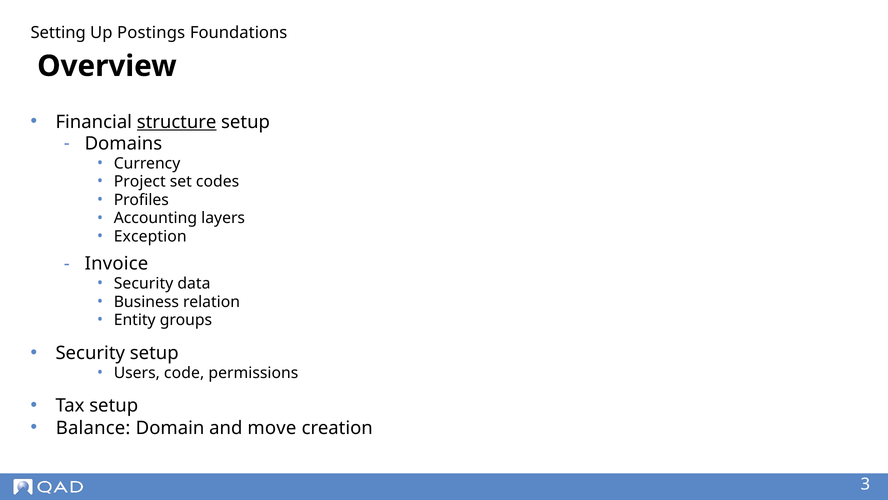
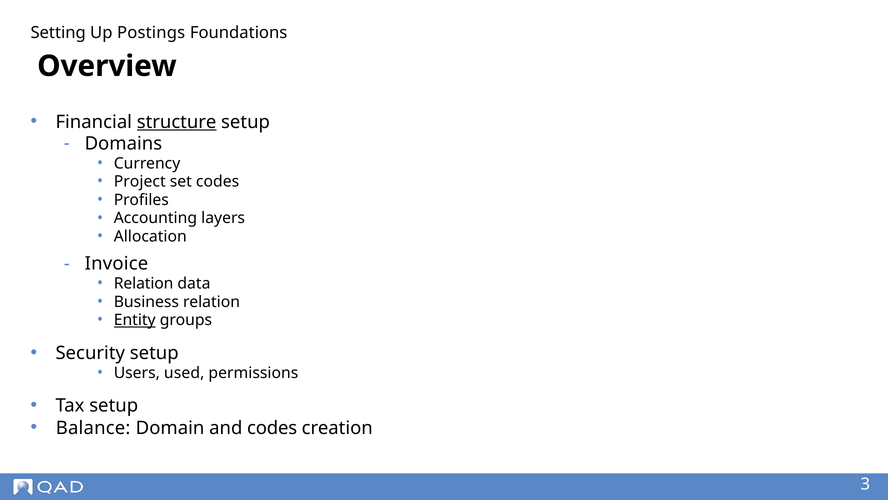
Exception: Exception -> Allocation (150, 236)
Security: Security -> Relation (144, 283)
Entity underline: none -> present (135, 320)
code: code -> used (184, 372)
and move: move -> codes (272, 428)
